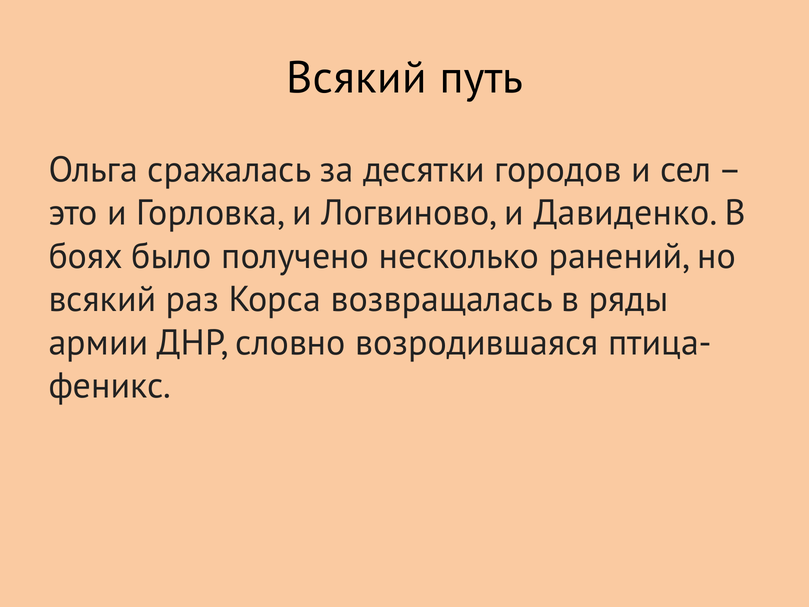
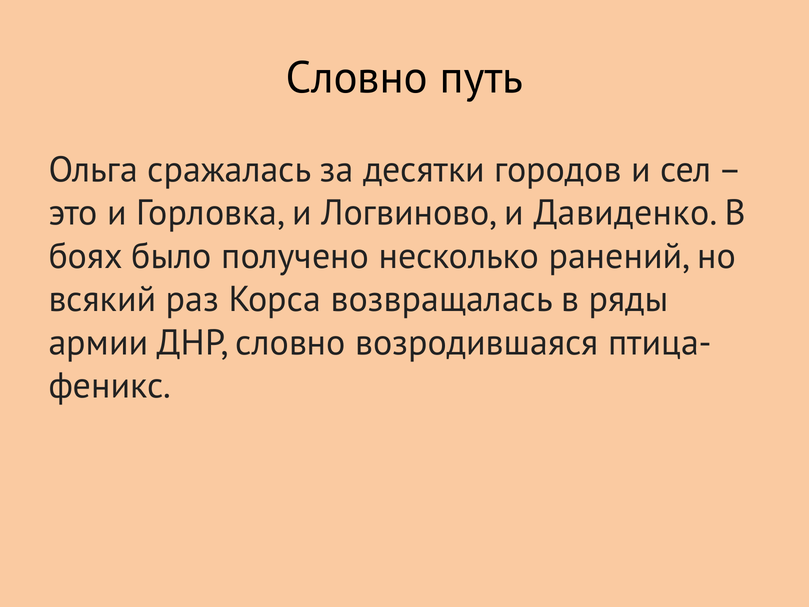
Всякий: Всякий -> Словно (357, 78)
